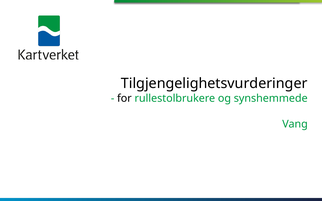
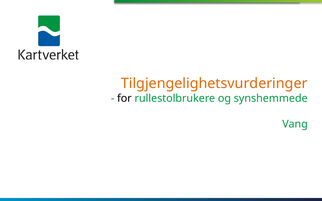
Tilgjengelighetsvurderinger colour: black -> orange (214, 84)
